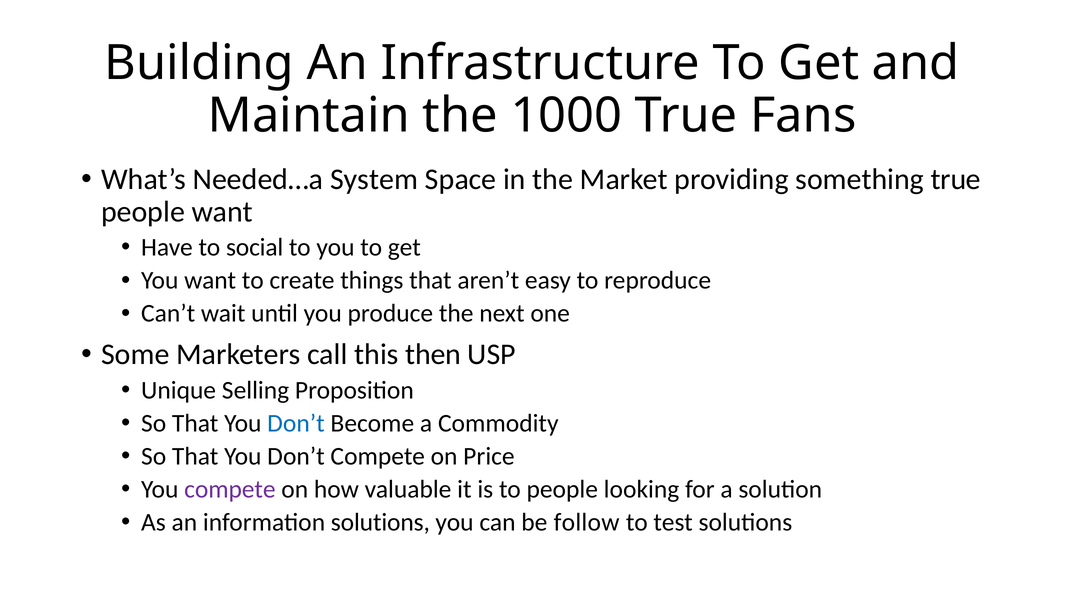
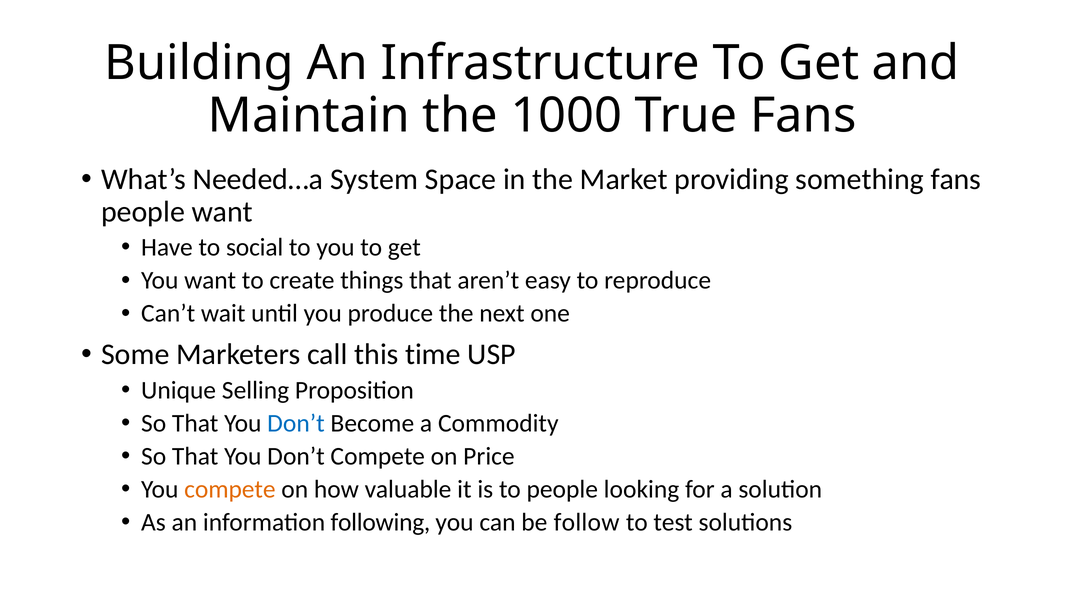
something true: true -> fans (956, 179)
then: then -> time (433, 355)
compete colour: purple -> orange (230, 489)
information solutions: solutions -> following (380, 522)
